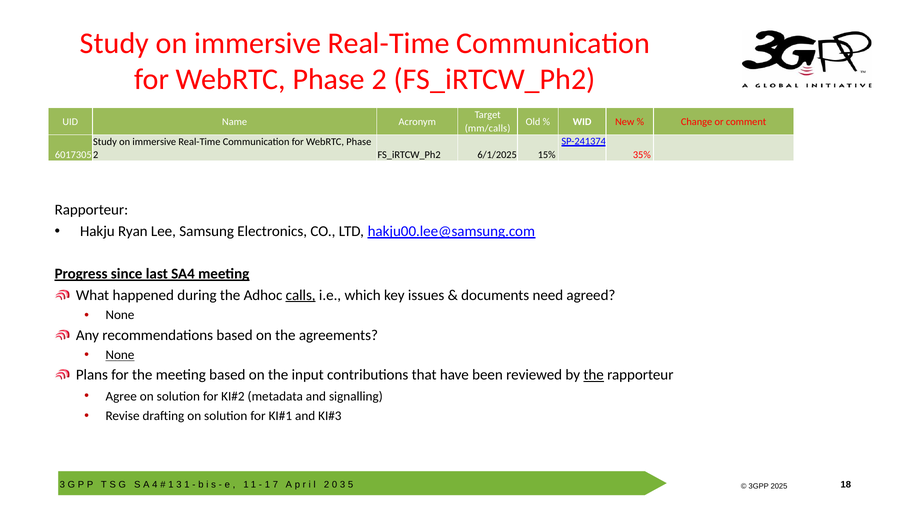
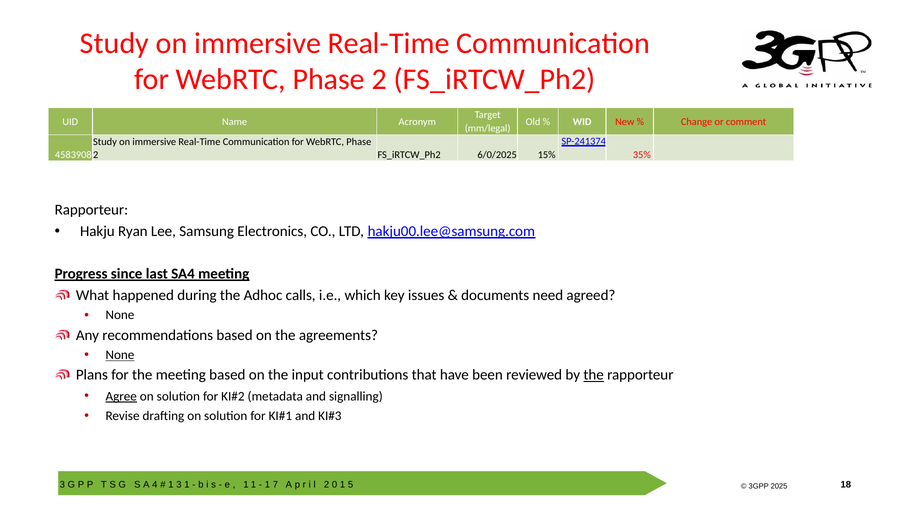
mm/calls: mm/calls -> mm/legal (488, 129)
6017305: 6017305 -> 4583908 (73, 155)
6/1/2025: 6/1/2025 -> 6/0/2025 (497, 155)
calls underline: present -> none (301, 295)
Agree underline: none -> present (121, 397)
3: 3 -> 1 (343, 485)
